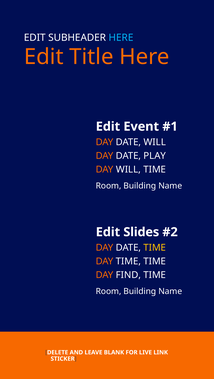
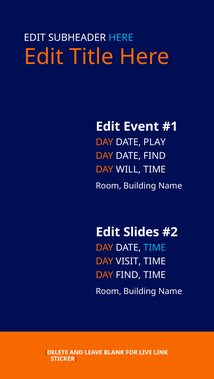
DATE WILL: WILL -> PLAY (155, 142)
DATE PLAY: PLAY -> FIND (155, 156)
TIME colour: yellow -> light blue (155, 248)
DAY TIME: TIME -> VISIT (128, 262)
